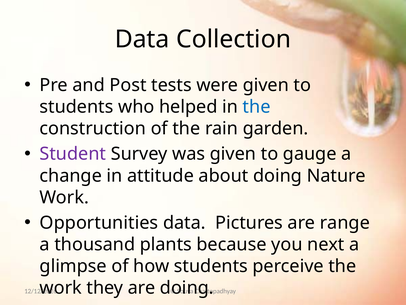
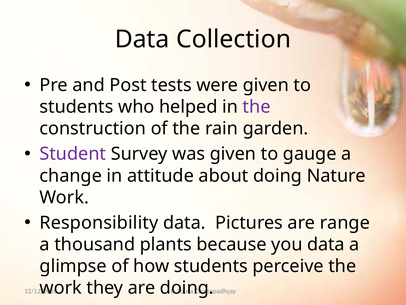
the colour: blue -> purple (257, 107)
Opportunities: Opportunities -> Responsibility (99, 222)
you next: next -> data (326, 244)
